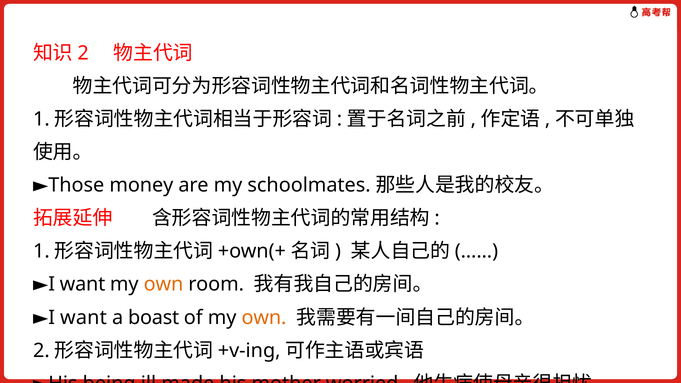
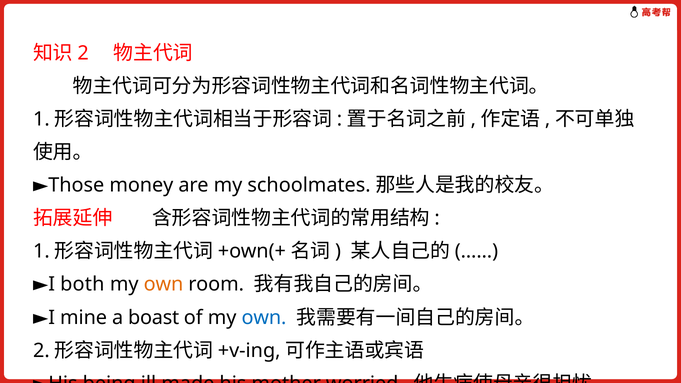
want: want -> both (82, 284)
want: want -> mine (84, 318)
own colour: orange -> blue (264, 318)
